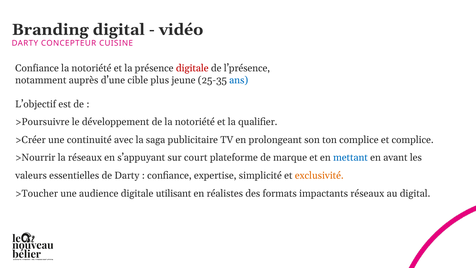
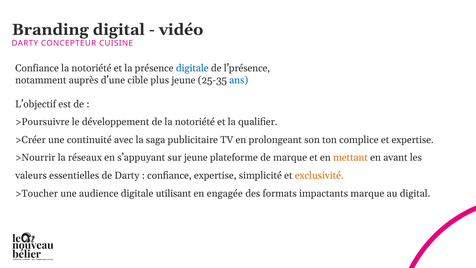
digitale colour: red -> blue (192, 68)
et complice: complice -> expertise (413, 140)
sur court: court -> jeune (196, 158)
mettant colour: blue -> orange (350, 158)
réalistes: réalistes -> engagée (225, 193)
impactants réseaux: réseaux -> marque (367, 193)
